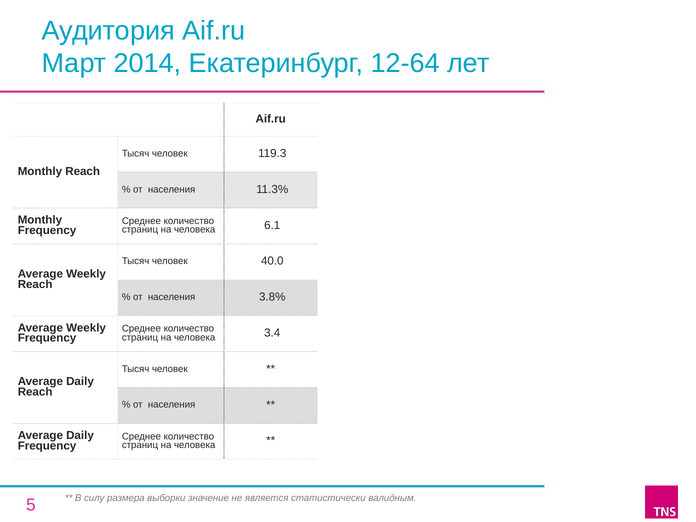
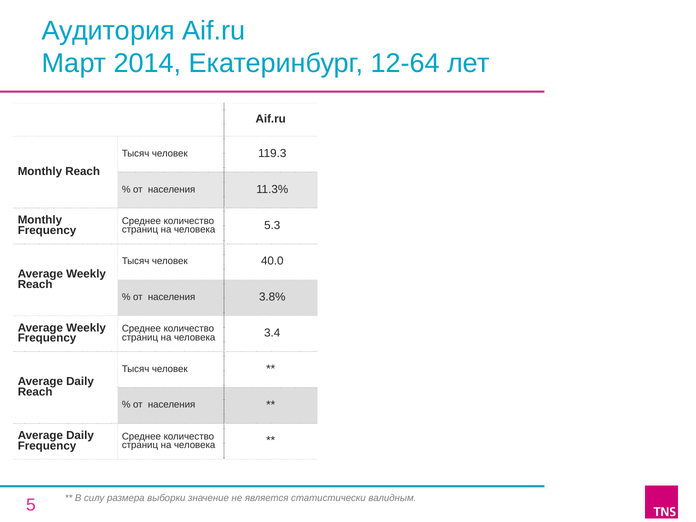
6.1: 6.1 -> 5.3 (272, 225)
